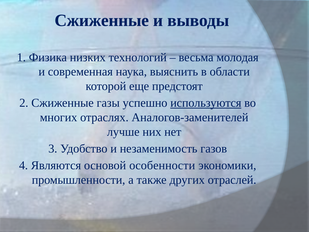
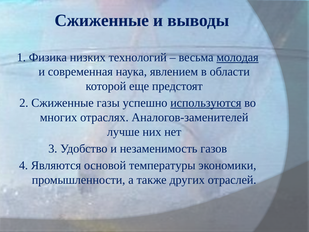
молодая underline: none -> present (238, 57)
выяснить: выяснить -> явлением (174, 72)
особенности: особенности -> температуры (162, 165)
